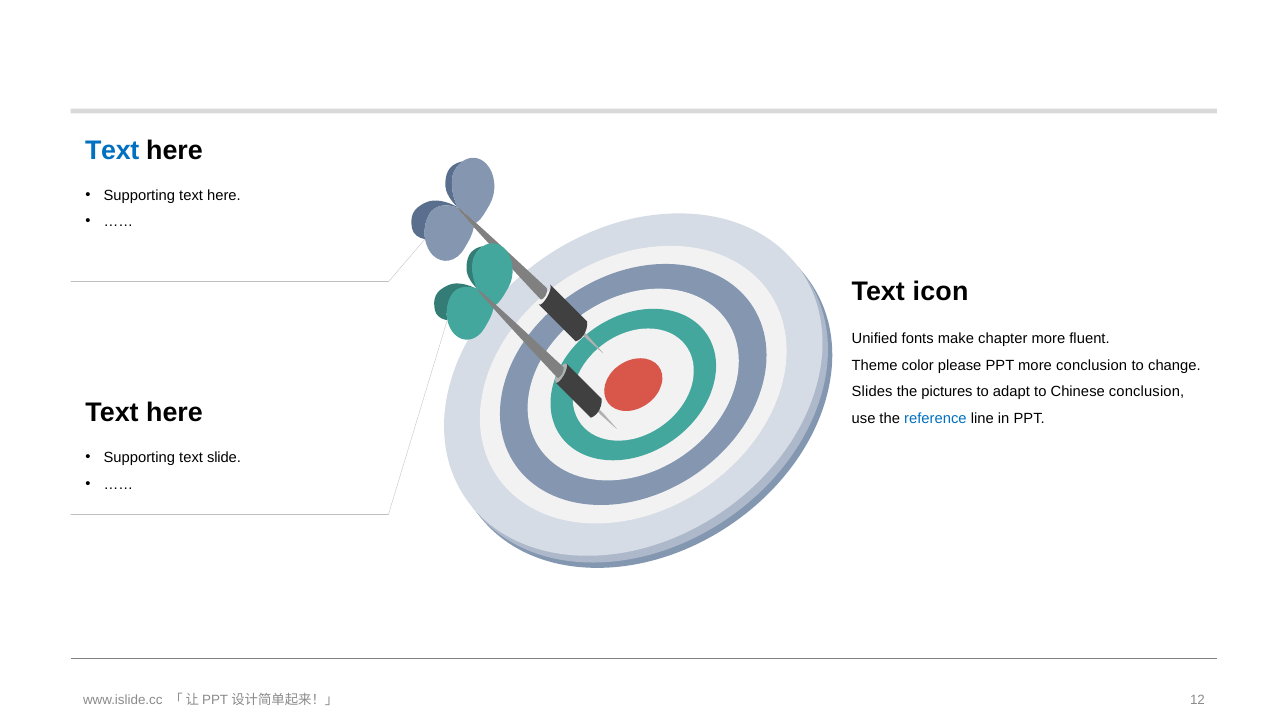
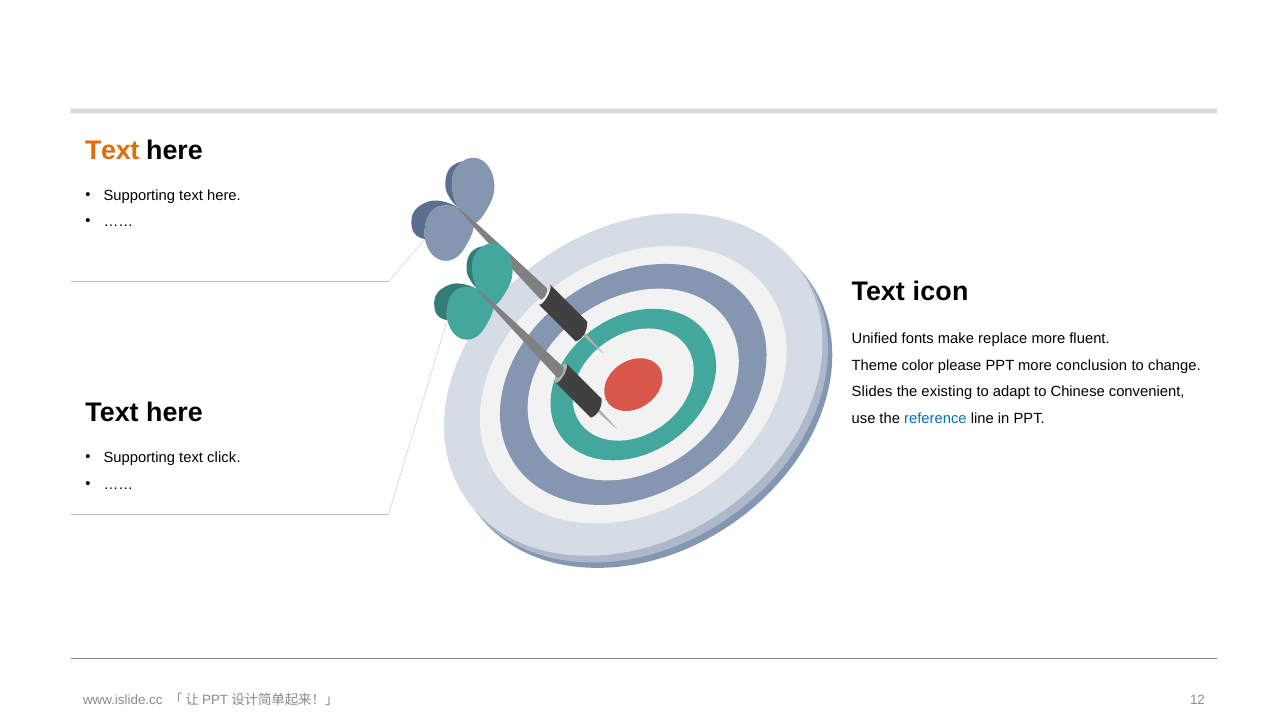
Text colour: blue -> orange (112, 150)
chapter: chapter -> replace (1003, 339)
pictures: pictures -> existing (947, 392)
Chinese conclusion: conclusion -> convenient (1147, 392)
slide: slide -> click (224, 458)
